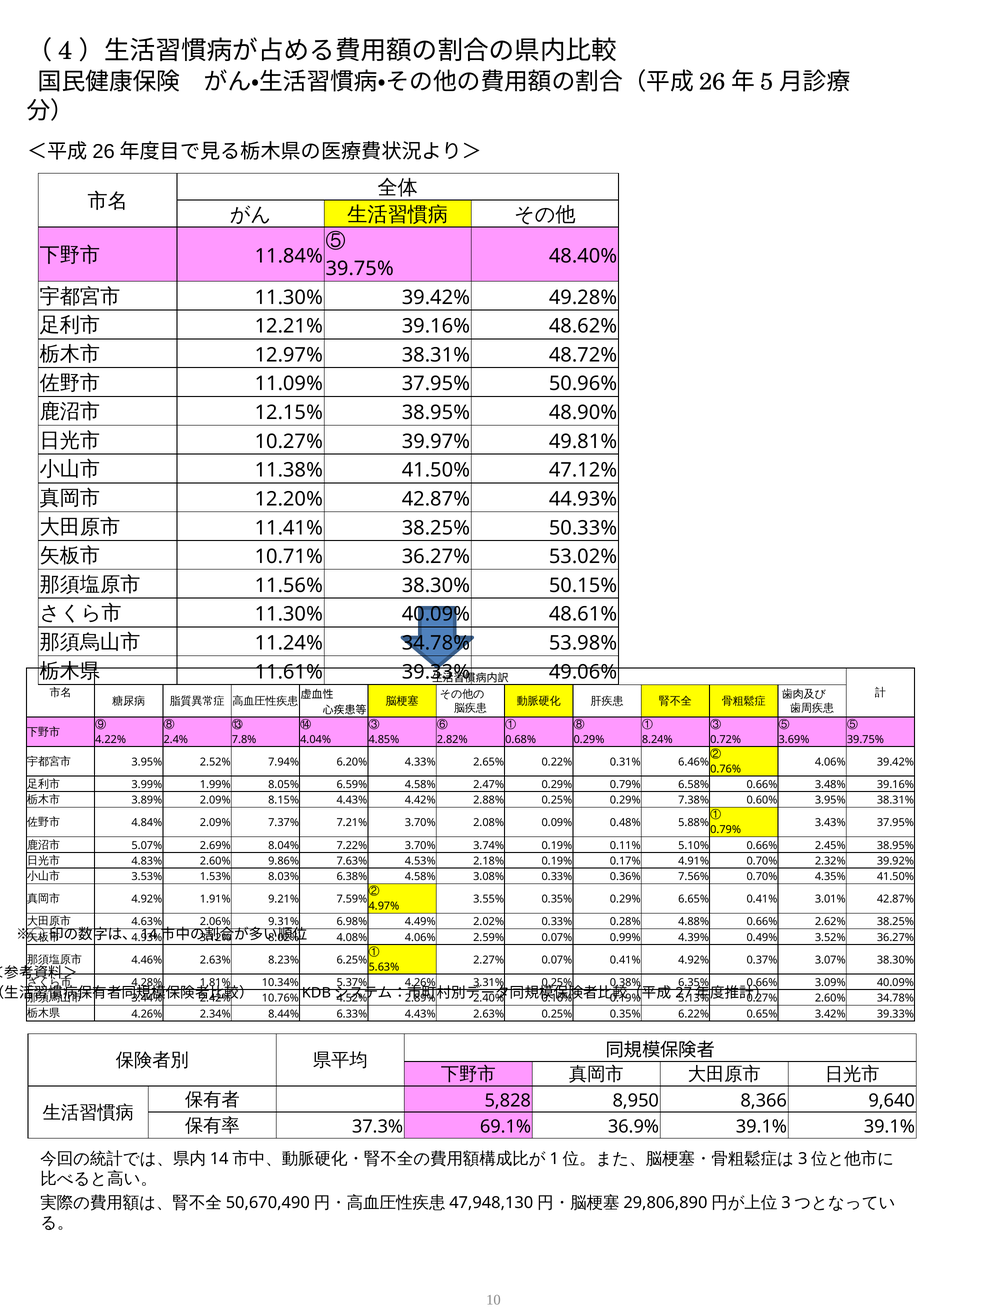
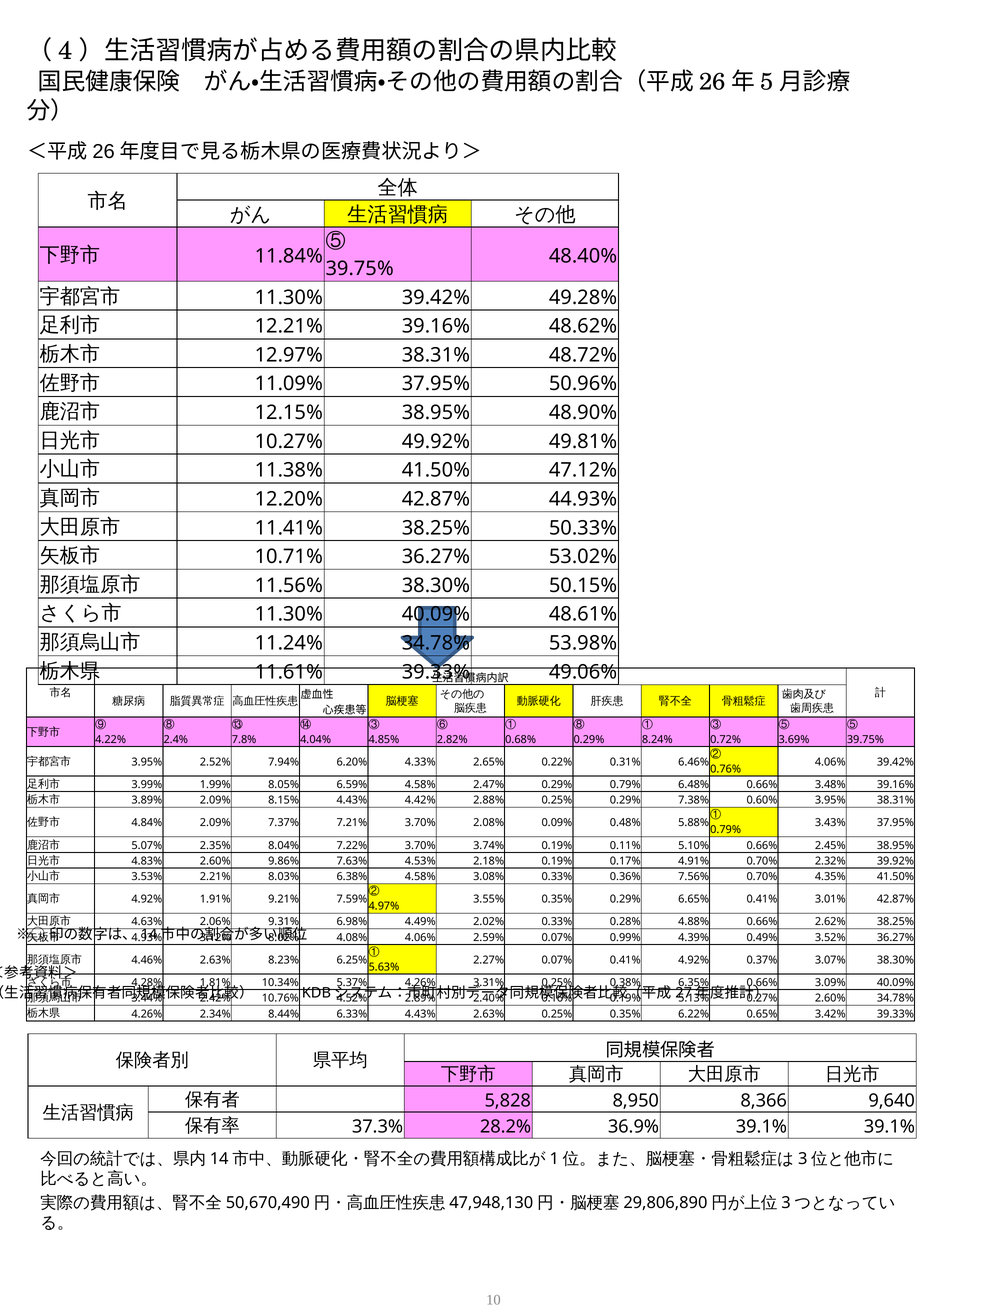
39.97%: 39.97% -> 49.92% (436, 441)
6.58%: 6.58% -> 6.48% (694, 785)
2.69%: 2.69% -> 2.35% (215, 845)
1.53%: 1.53% -> 2.21% (215, 877)
69.1%: 69.1% -> 28.2% (506, 1127)
